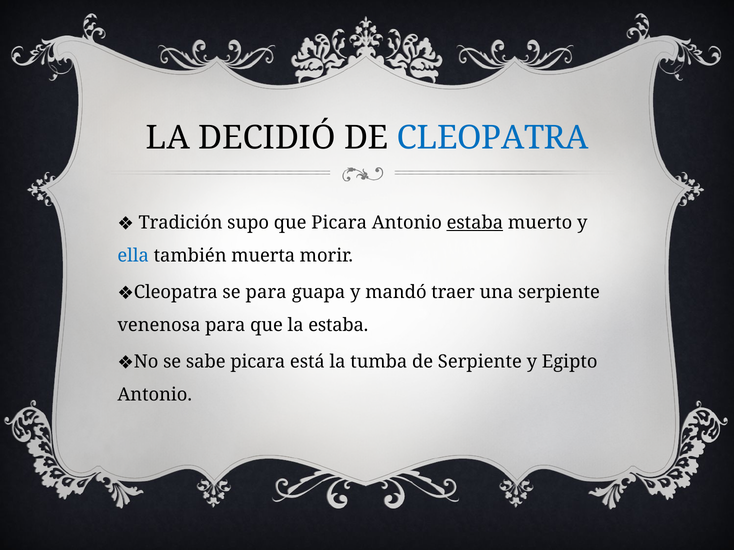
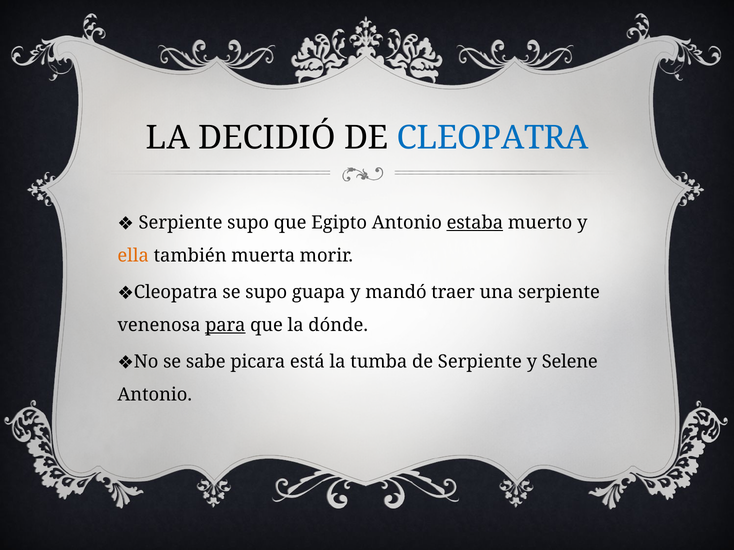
Tradición: Tradición -> Serpiente (181, 223)
que Picara: Picara -> Egipto (339, 223)
ella colour: blue -> orange (133, 256)
se para: para -> supo (266, 292)
para underline: none -> present (225, 325)
la estaba: estaba -> dónde (338, 325)
Egipto: Egipto -> Selene (570, 362)
